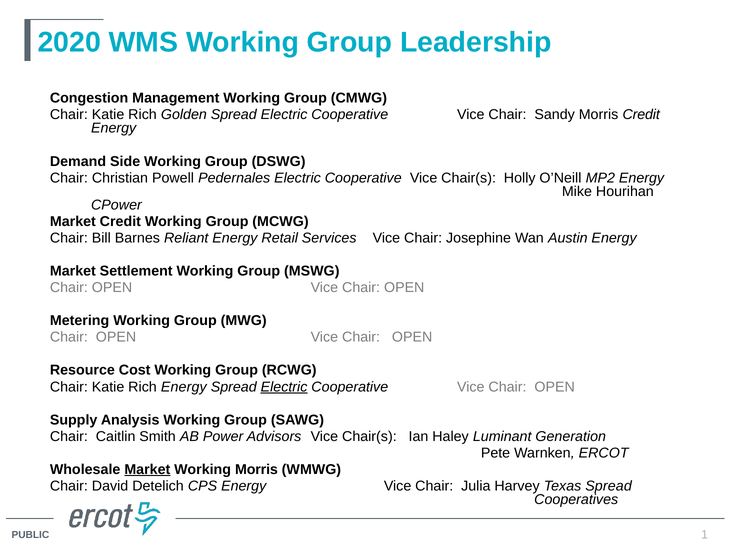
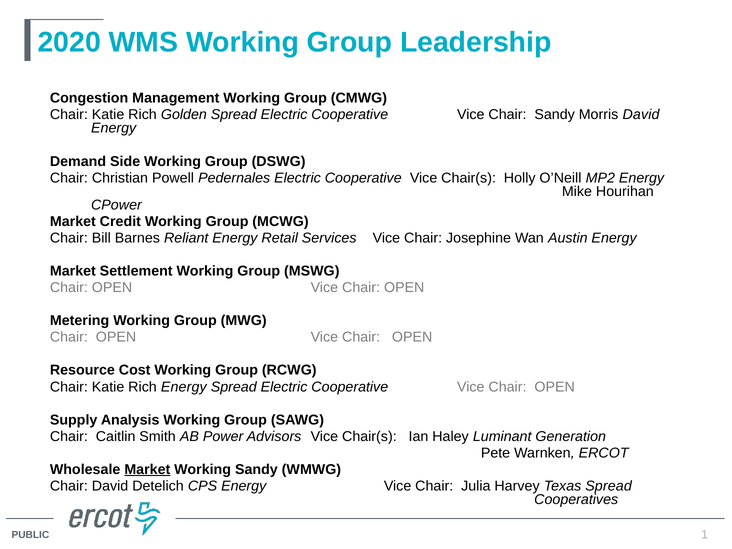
Morris Credit: Credit -> David (641, 115)
Electric underline: present -> none (284, 387)
Working Morris: Morris -> Sandy (256, 469)
